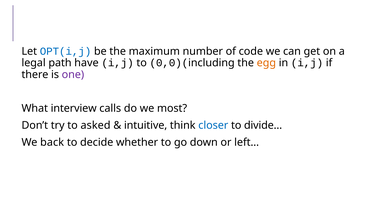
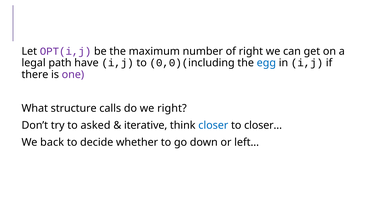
OPT(i,j colour: blue -> purple (66, 51)
of code: code -> right (251, 51)
egg colour: orange -> blue (266, 63)
interview: interview -> structure (74, 108)
we most: most -> right (172, 108)
intuitive: intuitive -> iterative (146, 125)
divide…: divide… -> closer… (263, 125)
